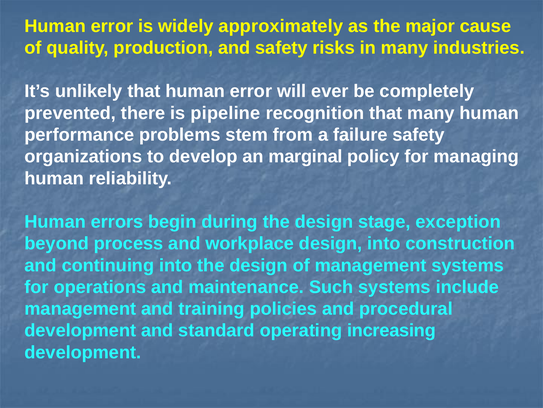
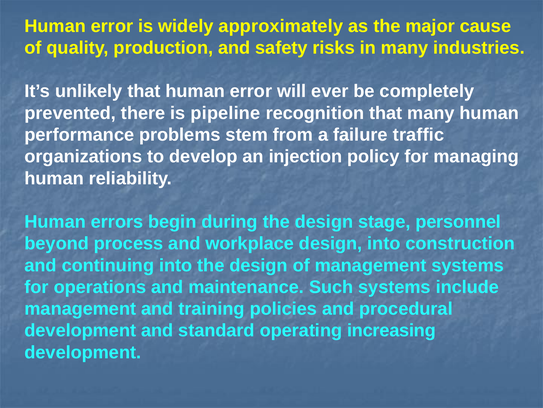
failure safety: safety -> traffic (418, 135)
marginal: marginal -> injection (305, 156)
exception: exception -> personnel (458, 221)
